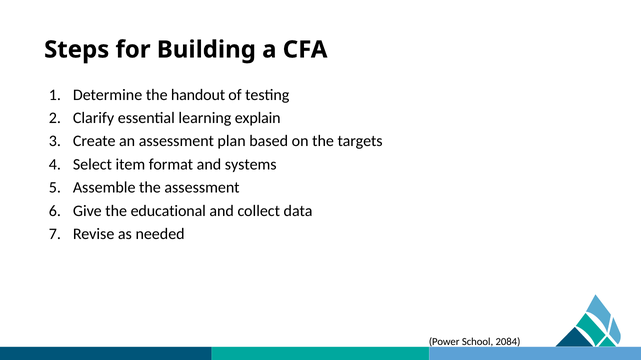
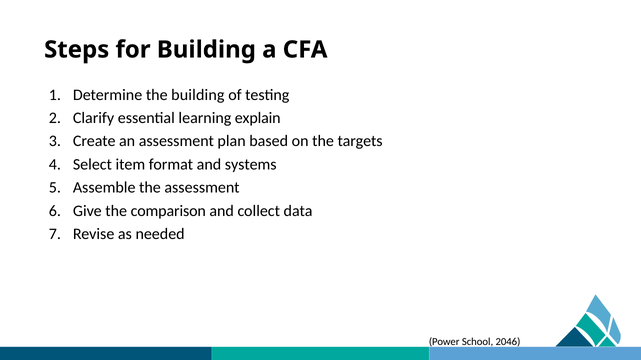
the handout: handout -> building (198, 95)
educational: educational -> comparison (168, 211)
2084: 2084 -> 2046 (508, 342)
